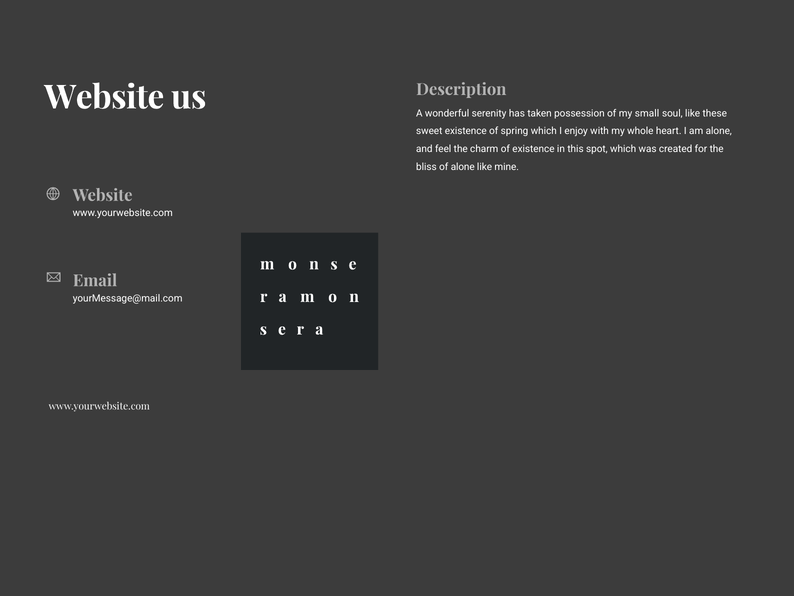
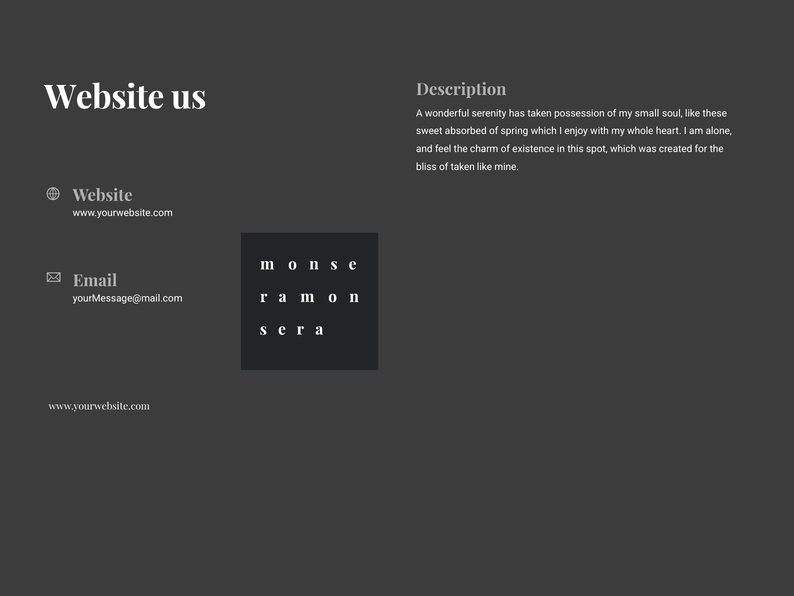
sweet existence: existence -> absorbed (466, 131)
of alone: alone -> taken (463, 167)
